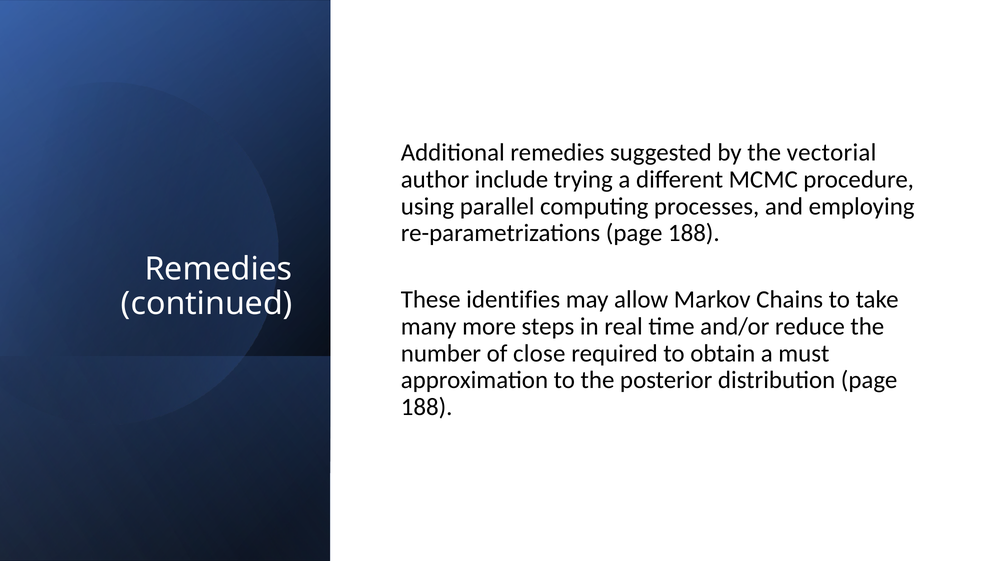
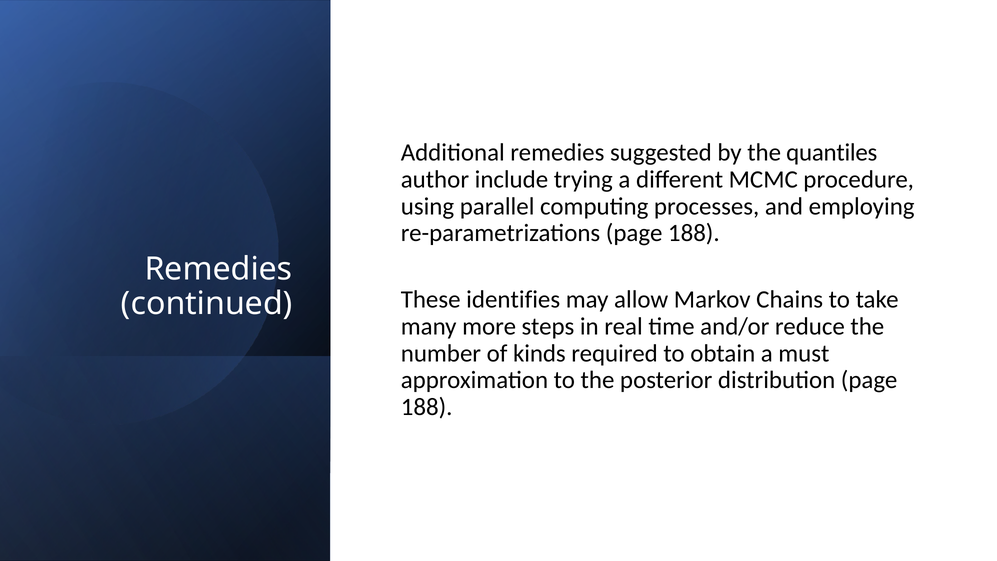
vectorial: vectorial -> quantiles (832, 152)
close: close -> kinds (539, 353)
